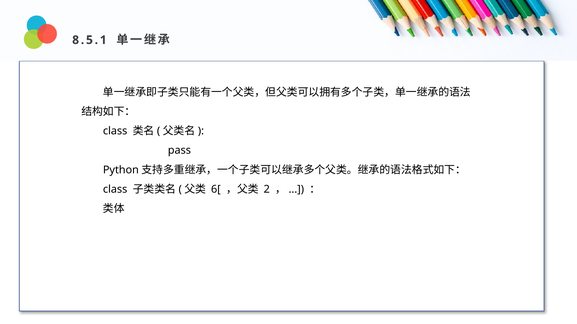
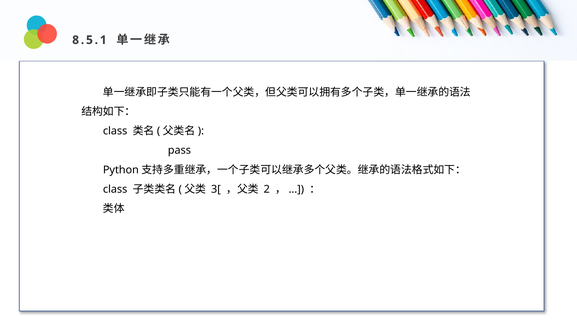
6[: 6[ -> 3[ (216, 190)
